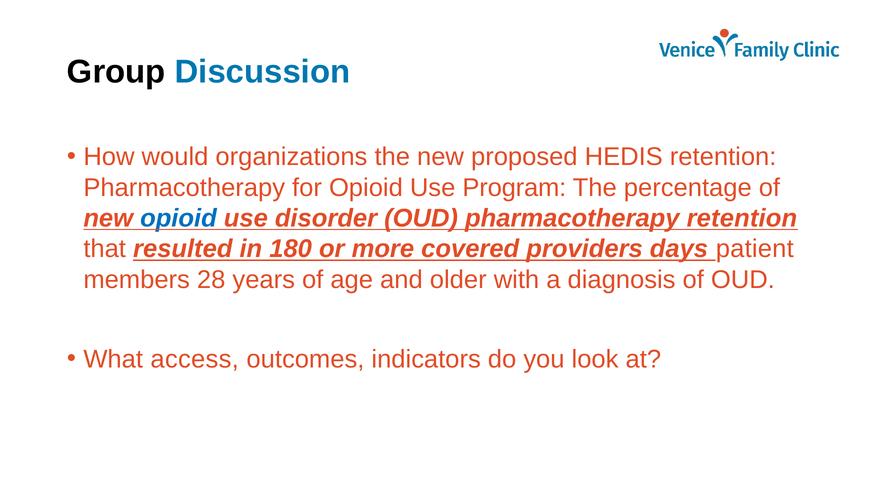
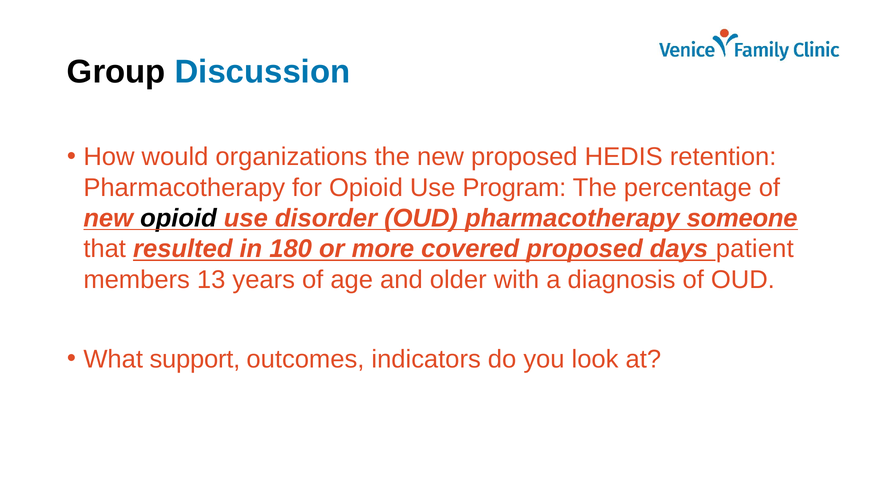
opioid colour: blue -> black (178, 218)
pharmacotherapy retention: retention -> someone (742, 218)
covered providers: providers -> proposed (585, 249)
28: 28 -> 13 (211, 280)
access: access -> support (195, 359)
